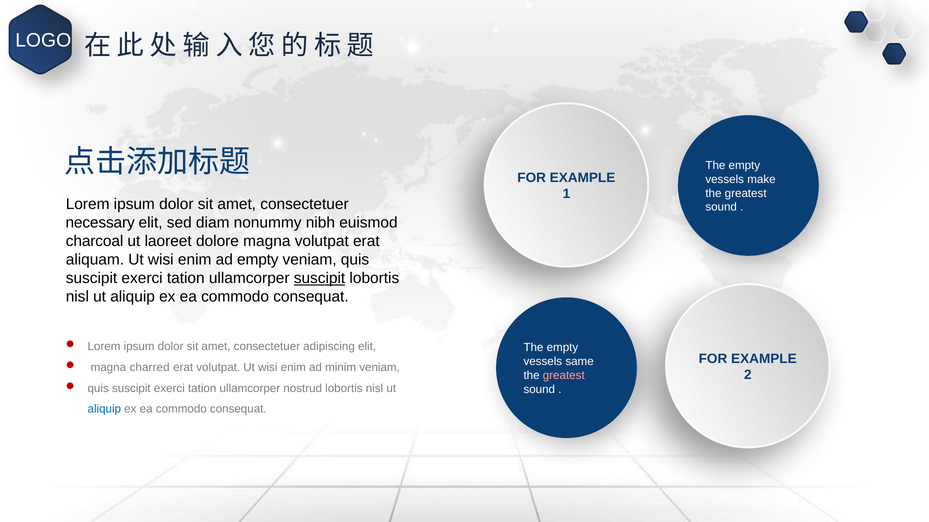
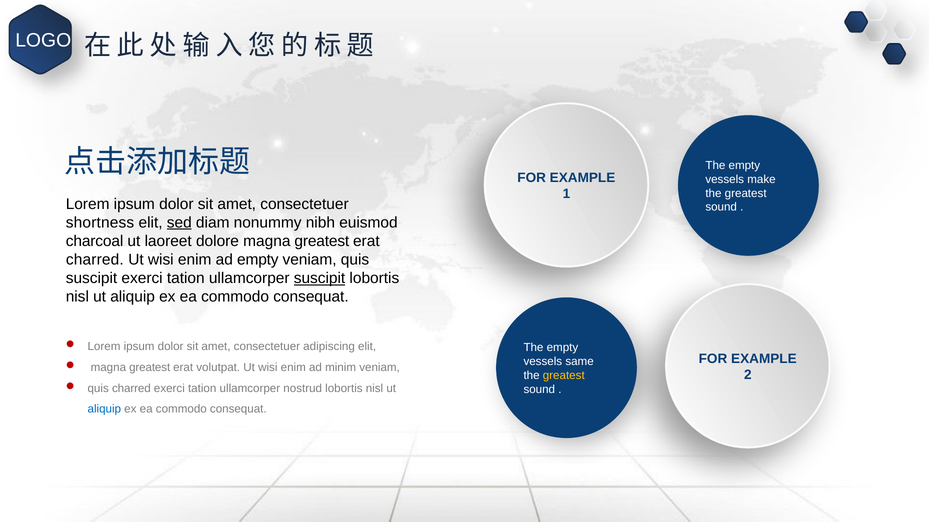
necessary: necessary -> shortness (100, 223)
sed underline: none -> present (179, 223)
dolore magna volutpat: volutpat -> greatest (322, 241)
aliquam: aliquam -> charred (95, 260)
charred: charred -> greatest (150, 368)
greatest colour: pink -> yellow (564, 376)
suscipit: suscipit -> charred (131, 389)
